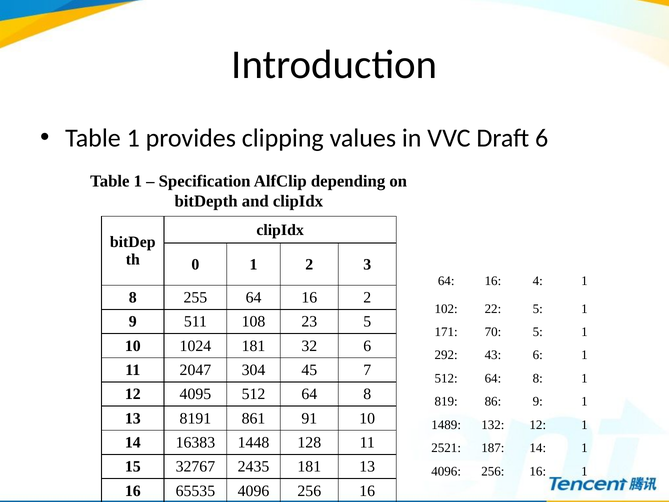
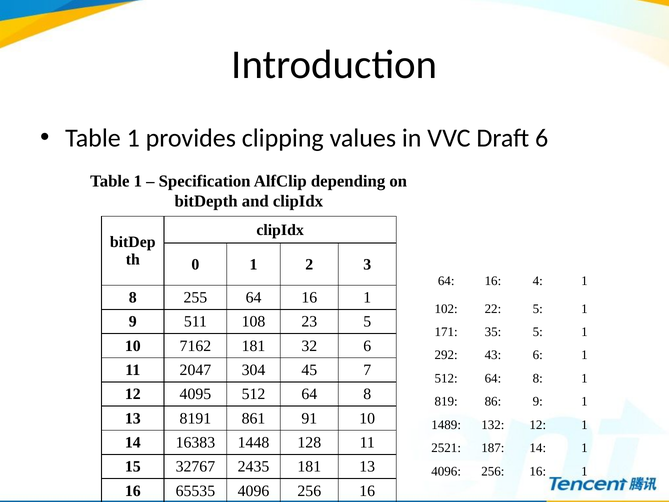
64 16 2: 2 -> 1 (367, 297)
70: 70 -> 35 (493, 332)
1024: 1024 -> 7162 (195, 346)
